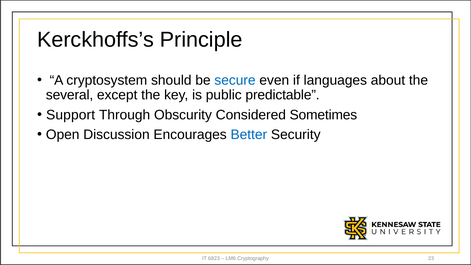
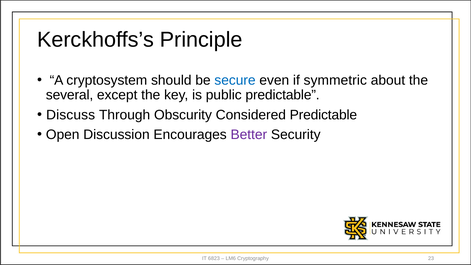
languages: languages -> symmetric (335, 80)
Support: Support -> Discuss (71, 115)
Considered Sometimes: Sometimes -> Predictable (323, 115)
Better colour: blue -> purple (249, 135)
